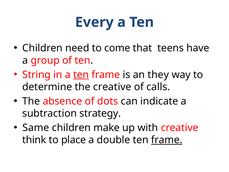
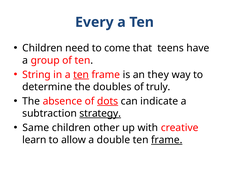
the creative: creative -> doubles (112, 87)
calls: calls -> truly (158, 87)
dots underline: none -> present (108, 101)
strategy underline: none -> present (100, 113)
make: make -> other (106, 128)
think: think -> learn (34, 140)
place: place -> allow (74, 140)
